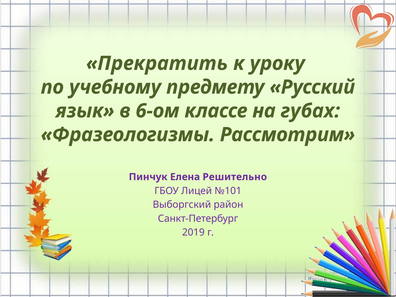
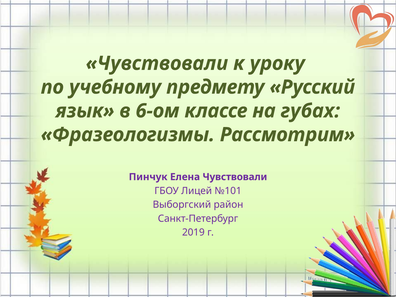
Прекратить: Прекратить -> Чувствовали (157, 63)
Елена Решительно: Решительно -> Чувствовали (235, 177)
